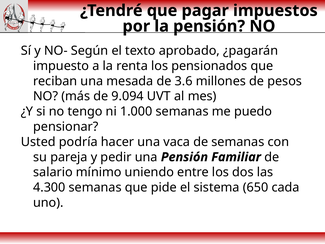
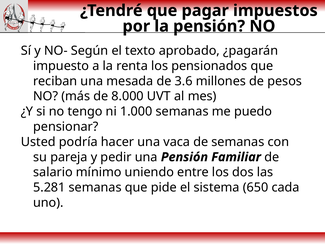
9.094: 9.094 -> 8.000 (128, 96)
4.300: 4.300 -> 5.281 (49, 187)
